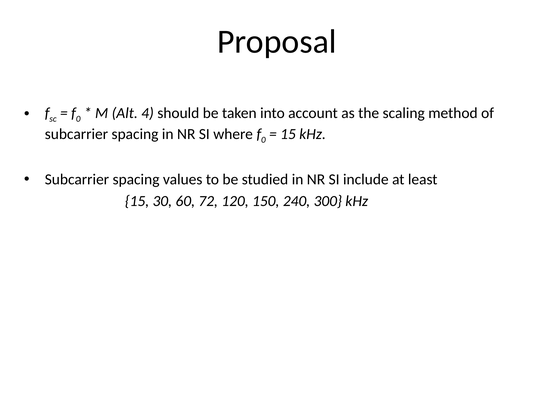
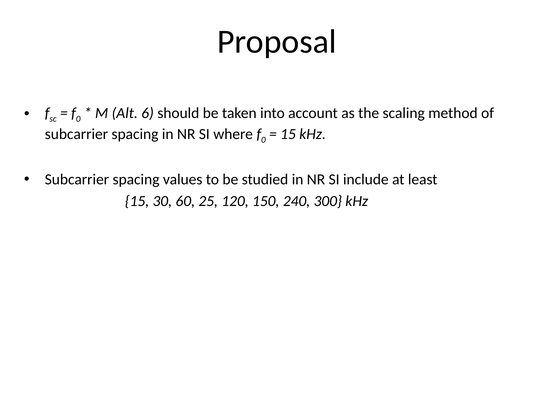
4: 4 -> 6 (148, 113)
72: 72 -> 25 (208, 201)
